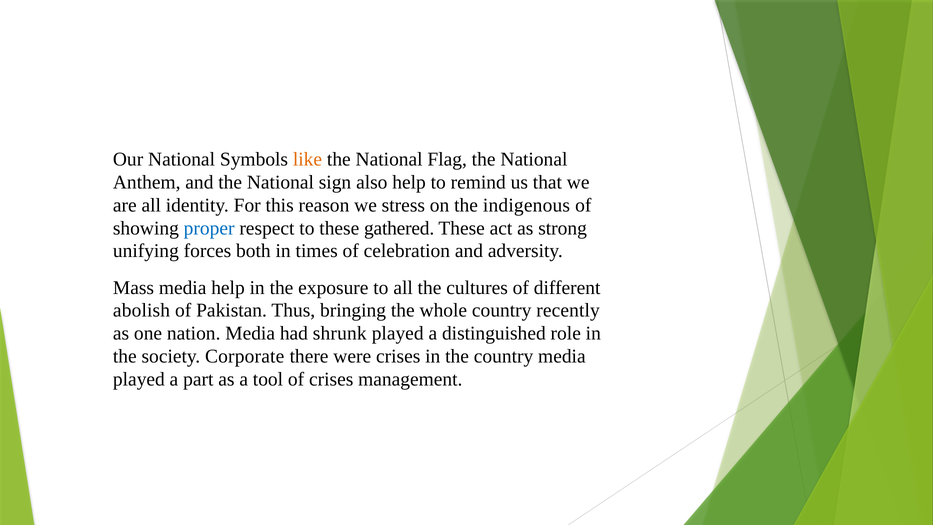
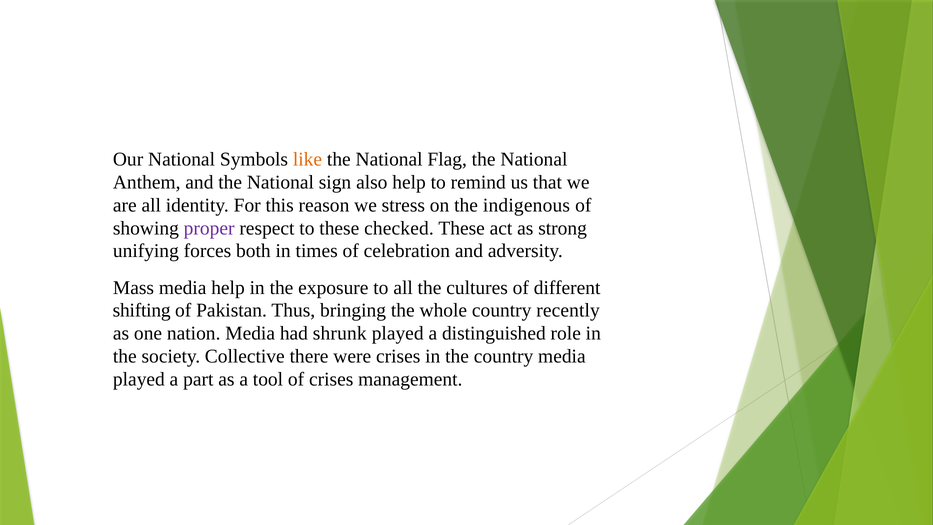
proper colour: blue -> purple (209, 228)
gathered: gathered -> checked (399, 228)
abolish: abolish -> shifting (142, 310)
Corporate: Corporate -> Collective (245, 356)
